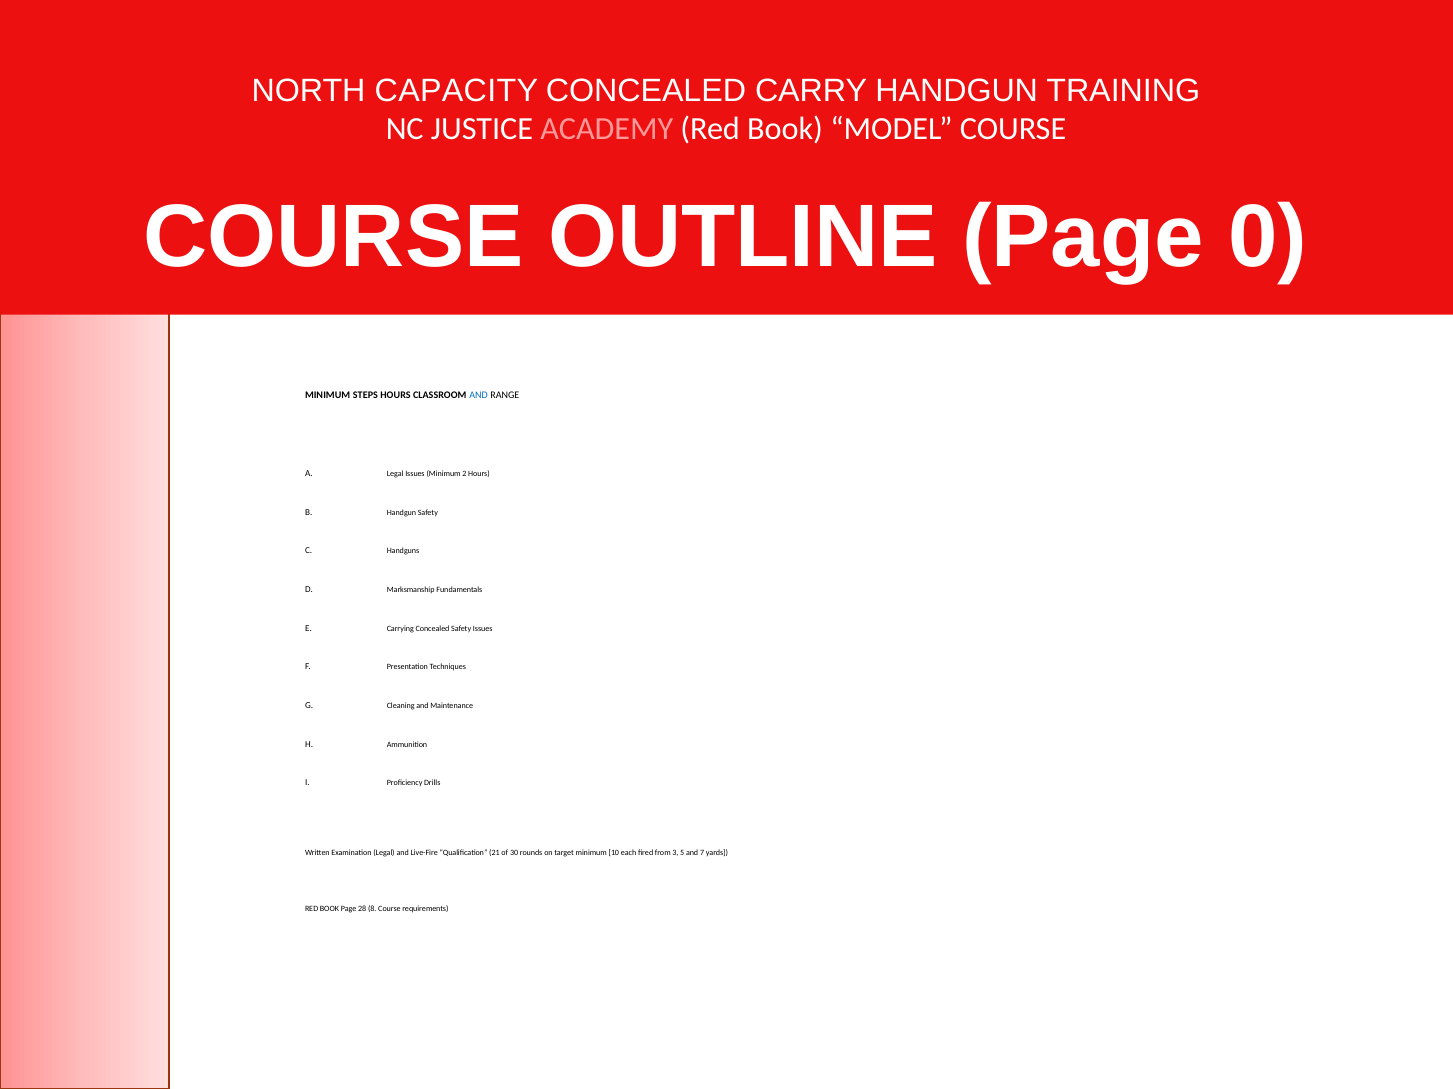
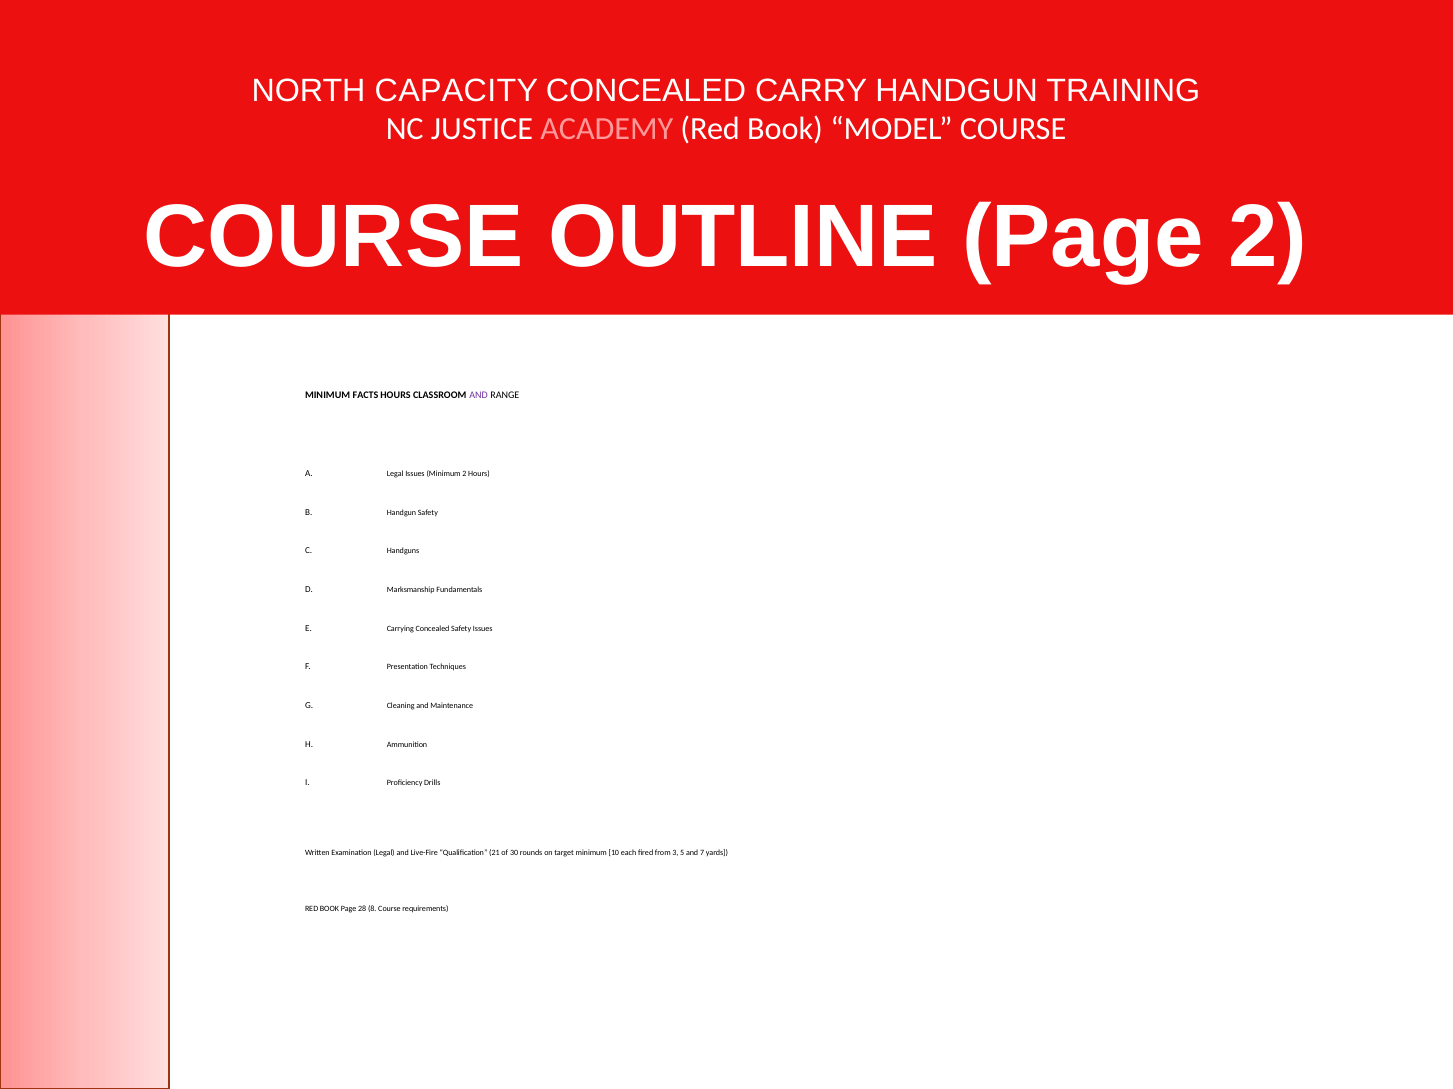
Page 0: 0 -> 2 (1268, 237)
STEPS: STEPS -> FACTS (365, 395)
AND colour: blue -> purple (479, 395)
